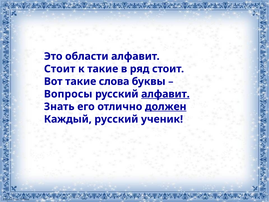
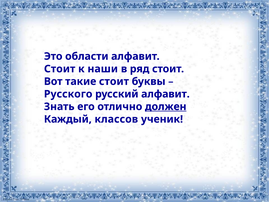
к такие: такие -> наши (103, 69)
такие слова: слова -> стоит (114, 81)
Вопросы: Вопросы -> Русского (68, 94)
алфавит underline: present -> none (165, 94)
Каждый русский: русский -> классов (116, 119)
